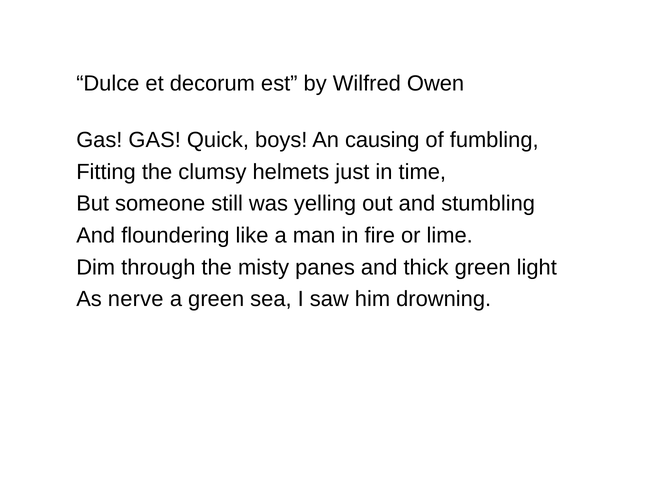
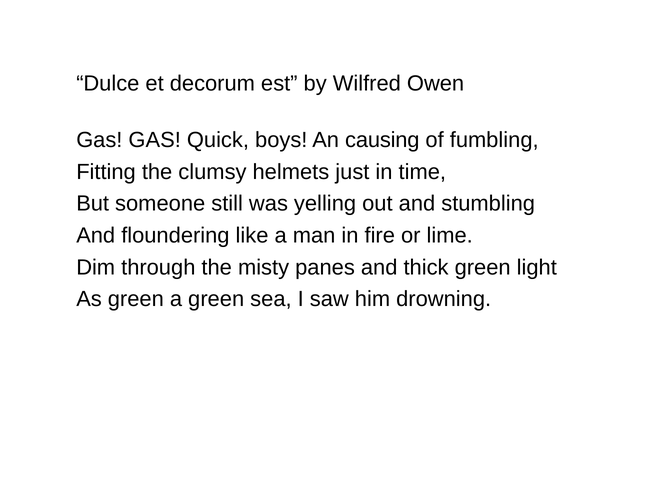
As nerve: nerve -> green (136, 299)
